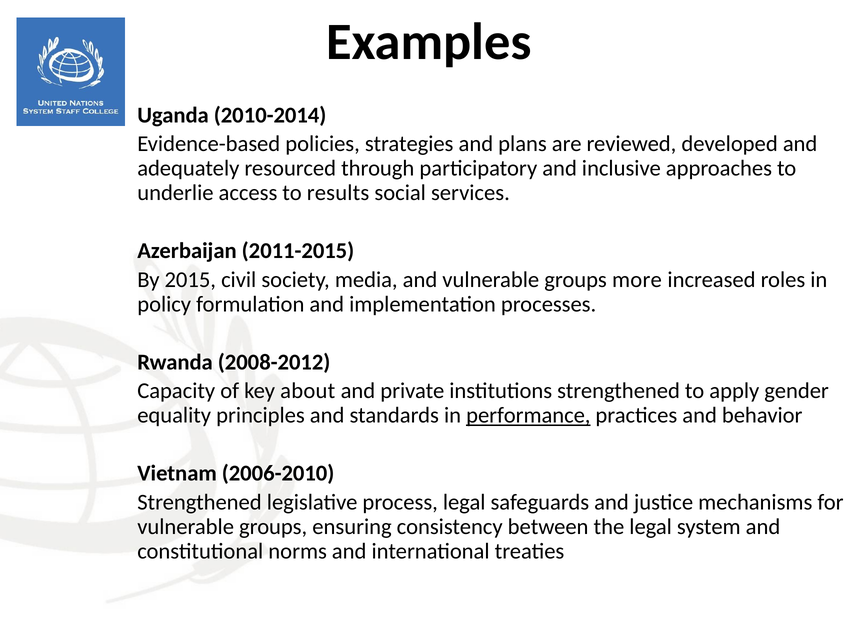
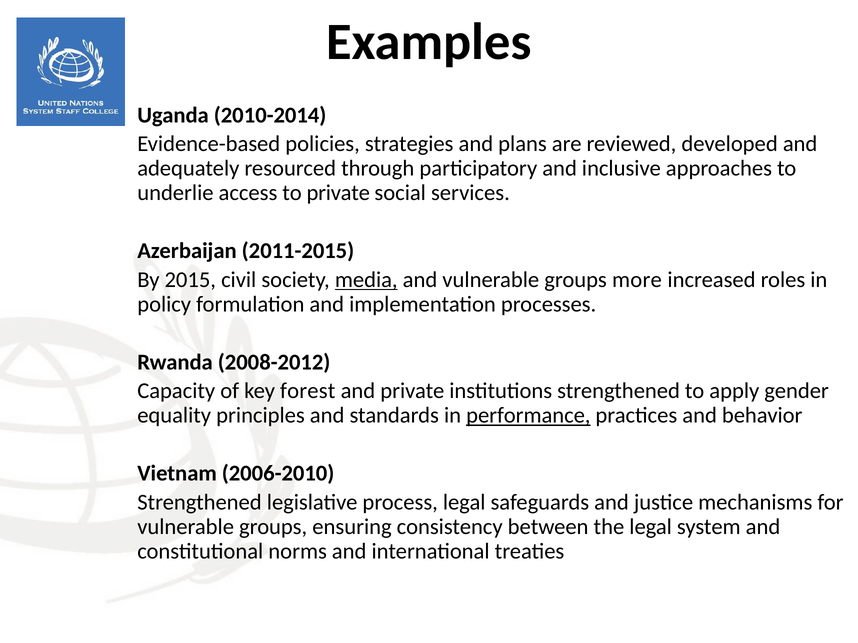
to results: results -> private (338, 193)
media underline: none -> present (366, 280)
about: about -> forest (308, 391)
